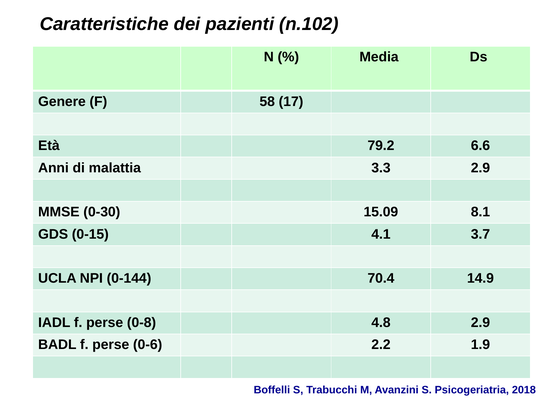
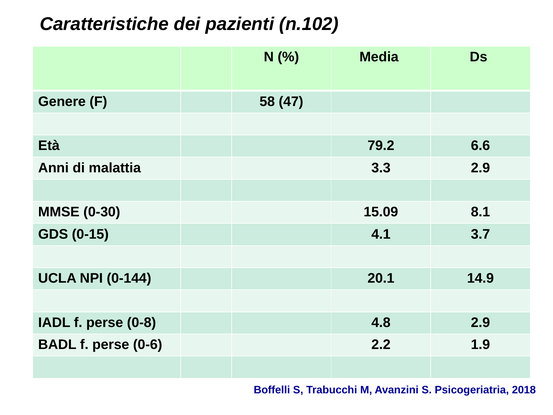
17: 17 -> 47 (291, 101)
70.4: 70.4 -> 20.1 (381, 278)
